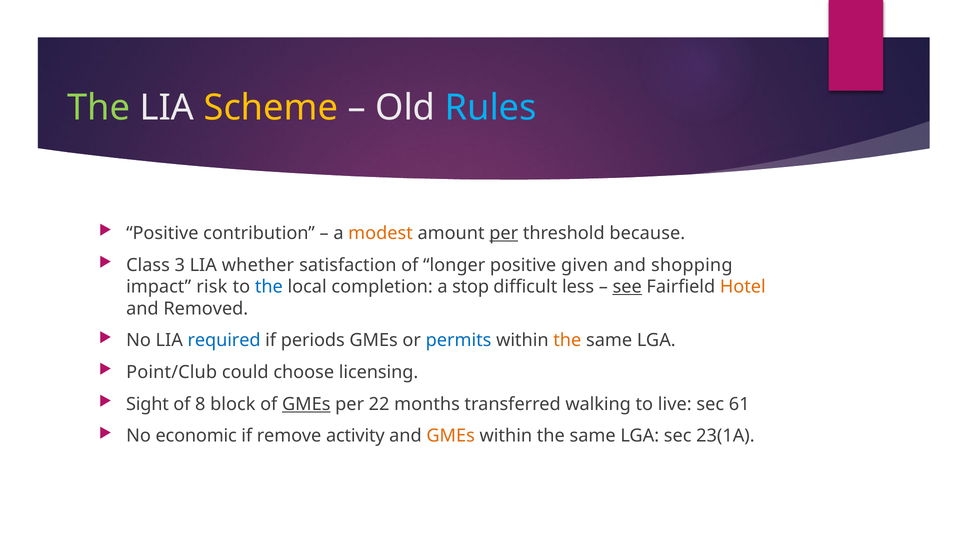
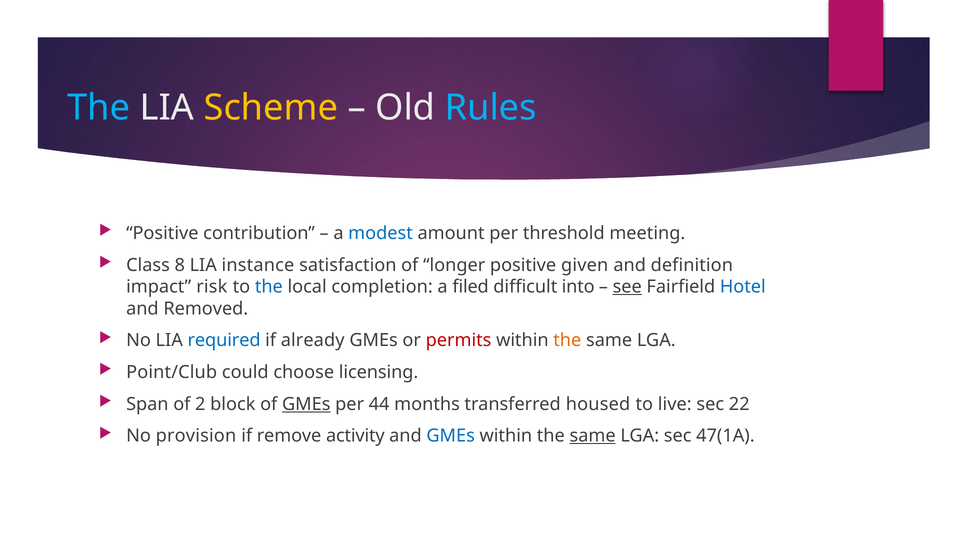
The colour: light green -> light blue (99, 108)
modest colour: orange -> blue (381, 233)
per underline: present -> none (504, 233)
because: because -> meeting (647, 233)
3: 3 -> 8 (180, 265)
whether: whether -> instance (258, 265)
shopping: shopping -> definition (692, 265)
stop: stop -> filed (471, 287)
less: less -> into (578, 287)
Hotel colour: orange -> blue (743, 287)
periods: periods -> already (313, 341)
permits colour: blue -> red (459, 341)
Sight: Sight -> Span (147, 404)
8: 8 -> 2 (200, 404)
22: 22 -> 44 (379, 404)
walking: walking -> housed (598, 404)
61: 61 -> 22 (739, 404)
economic: economic -> provision (196, 436)
GMEs colour: orange -> blue (451, 436)
same underline: none -> present (593, 436)
23(1A: 23(1A -> 47(1A (725, 436)
